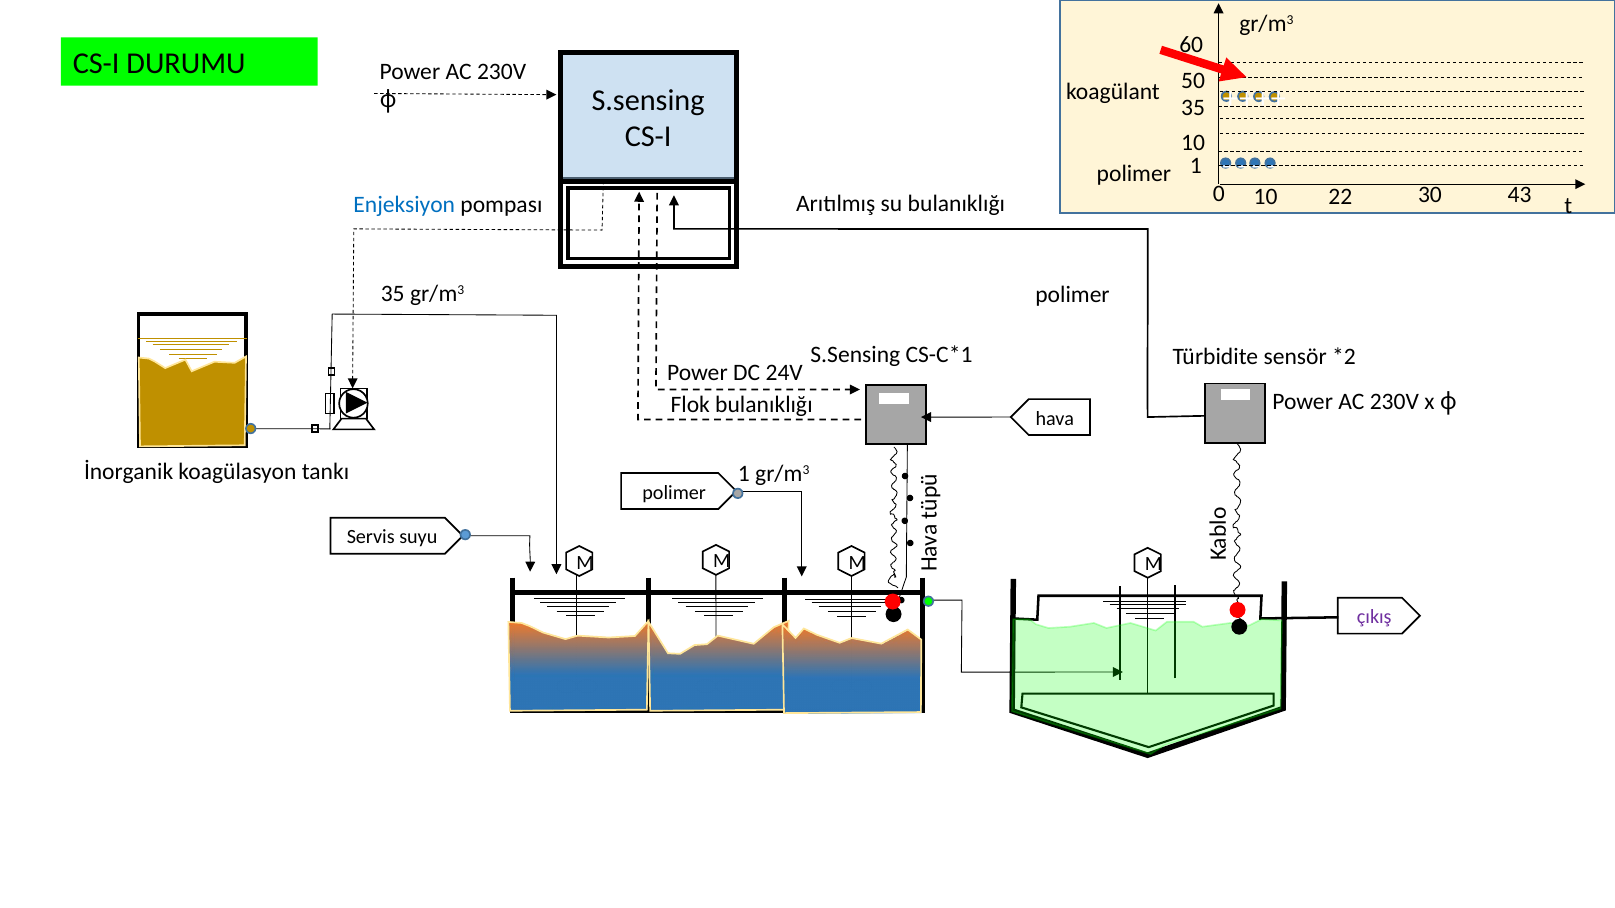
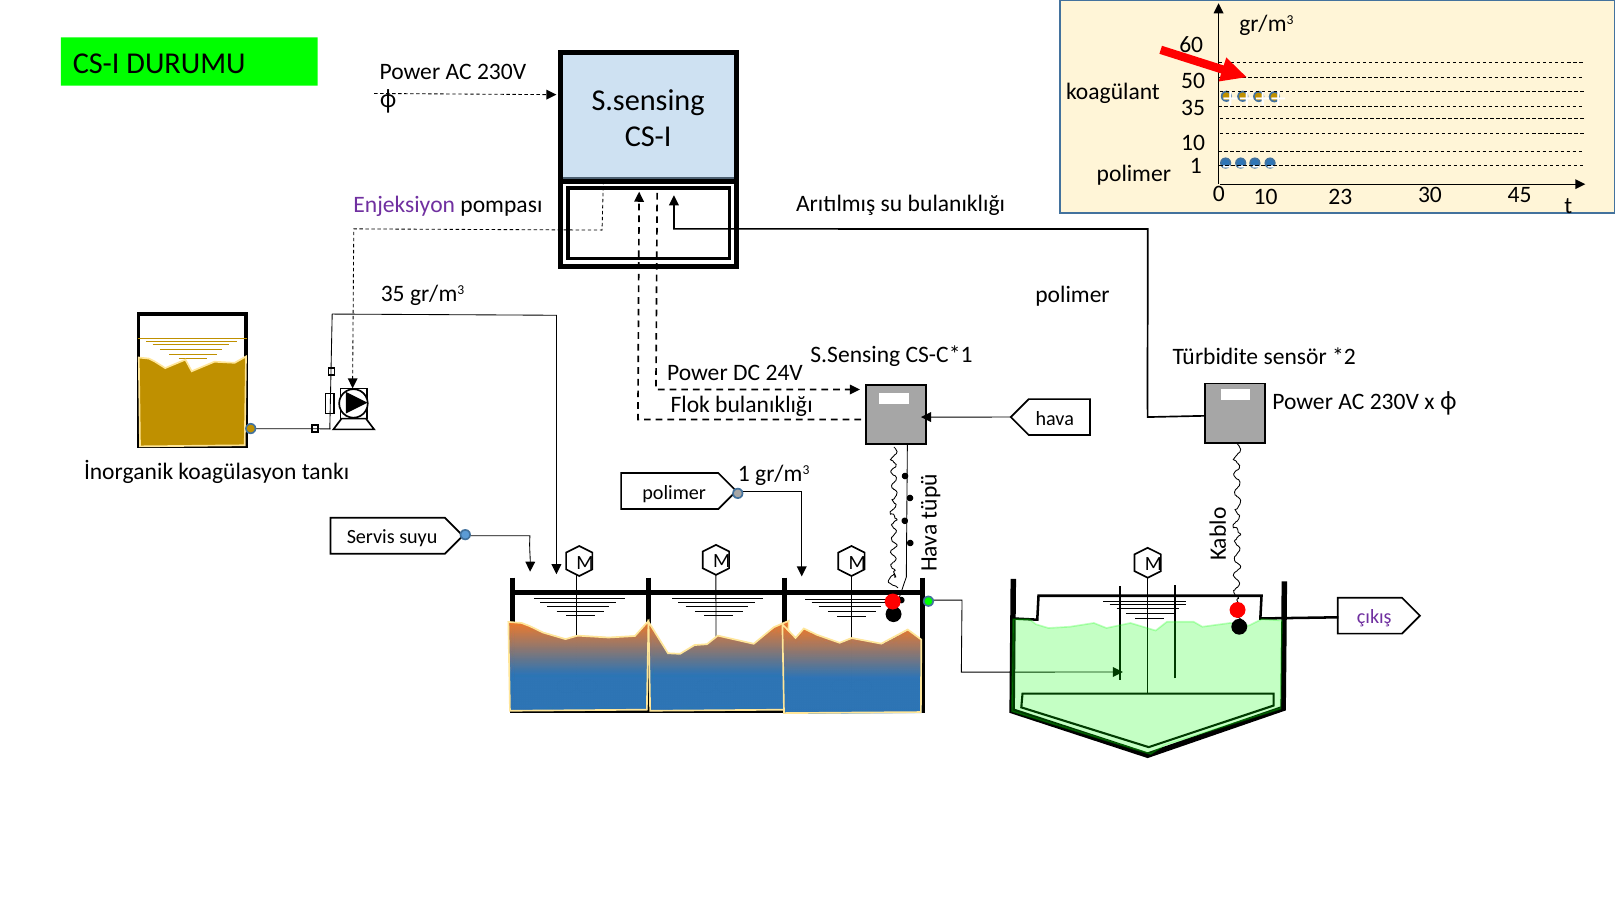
22: 22 -> 23 (1340, 197)
43: 43 -> 45 (1520, 195)
Enjeksiyon colour: blue -> purple (404, 205)
